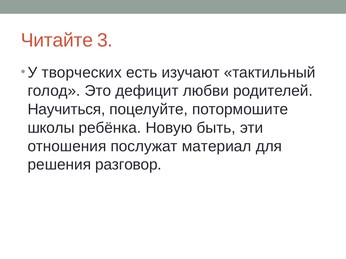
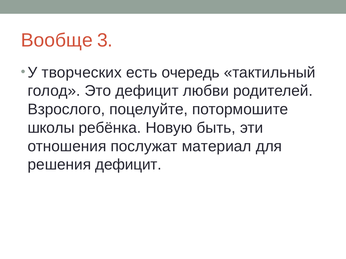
Читайте: Читайте -> Вообще (57, 40)
изучают: изучают -> очередь (191, 73)
Научиться: Научиться -> Взрослого (66, 110)
решения разговор: разговор -> дефицит (128, 165)
